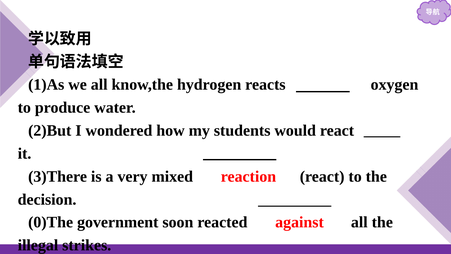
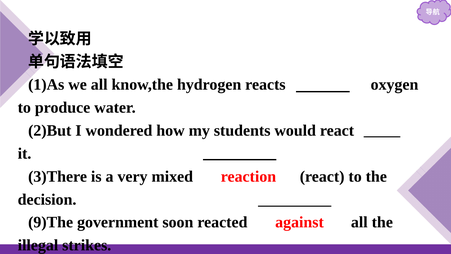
0)The: 0)The -> 9)The (51, 222)
